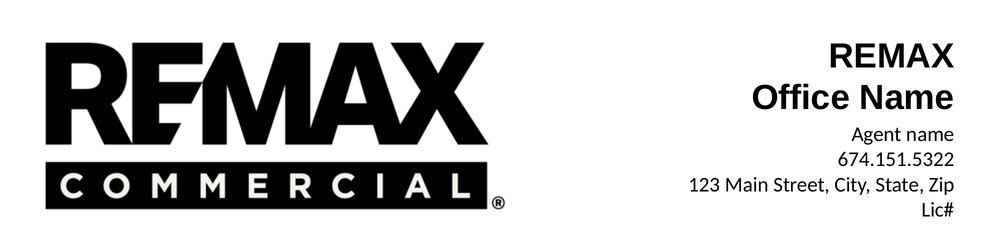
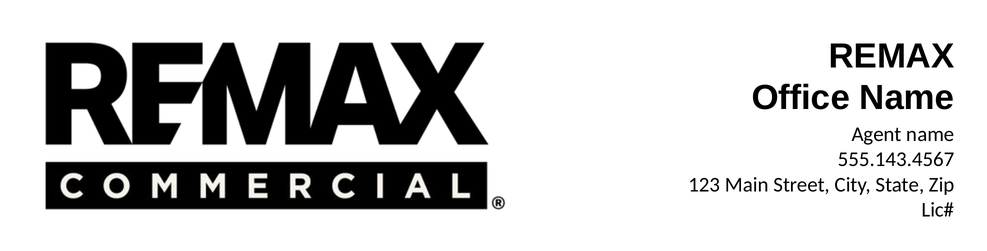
674.151.5322: 674.151.5322 -> 555.143.4567 (896, 160)
